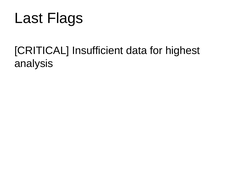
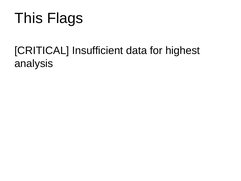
Last: Last -> This (29, 18)
